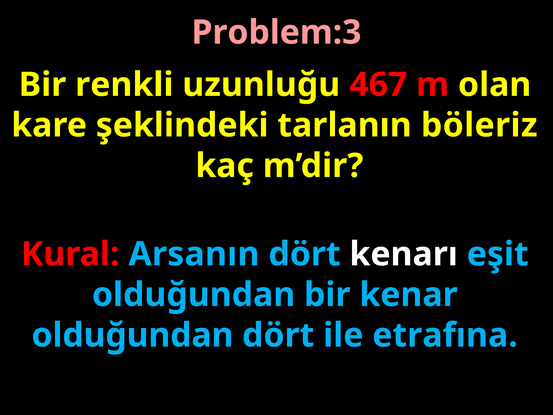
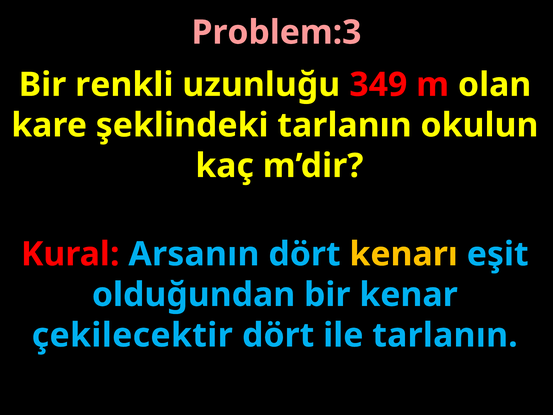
467: 467 -> 349 (378, 85)
böleriz: böleriz -> okulun (479, 125)
kenarı colour: white -> yellow (404, 254)
olduğundan: olduğundan -> çekilecektir (132, 335)
ile etrafına: etrafına -> tarlanın (445, 335)
